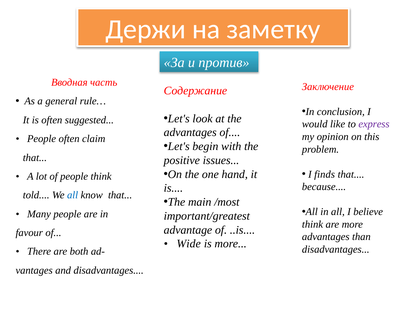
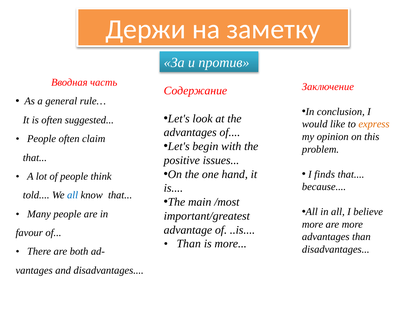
express colour: purple -> orange (374, 124)
think: think -> more (313, 225)
Wide: Wide -> Than (189, 244)
